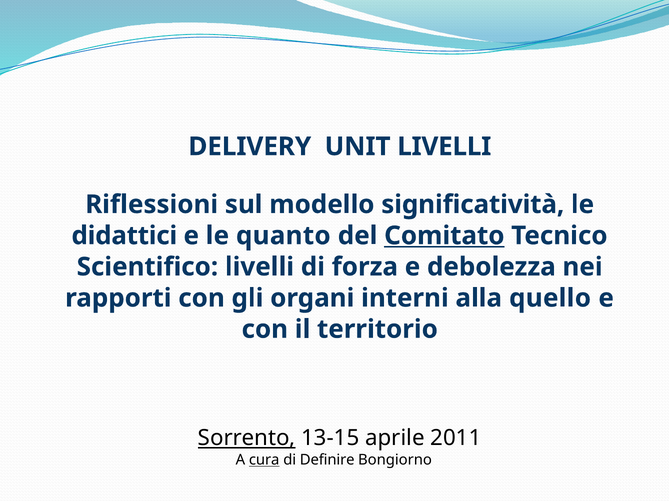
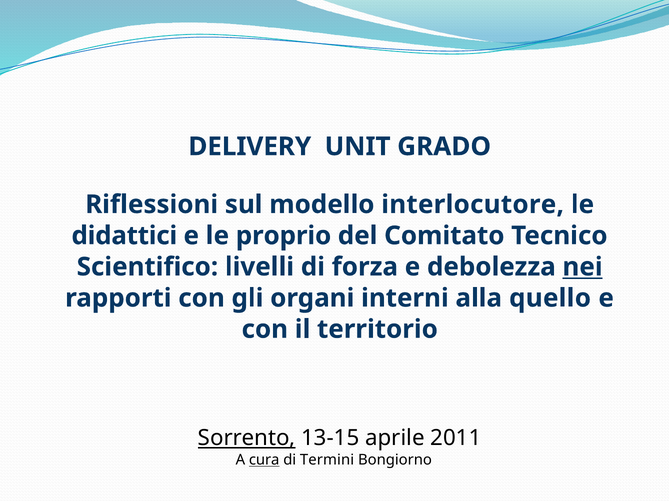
UNIT LIVELLI: LIVELLI -> GRADO (444, 147)
significatività: significatività -> interlocutore (473, 205)
quanto: quanto -> proprio (284, 236)
Comitato underline: present -> none (444, 236)
nei underline: none -> present (583, 267)
Definire: Definire -> Termini (327, 461)
